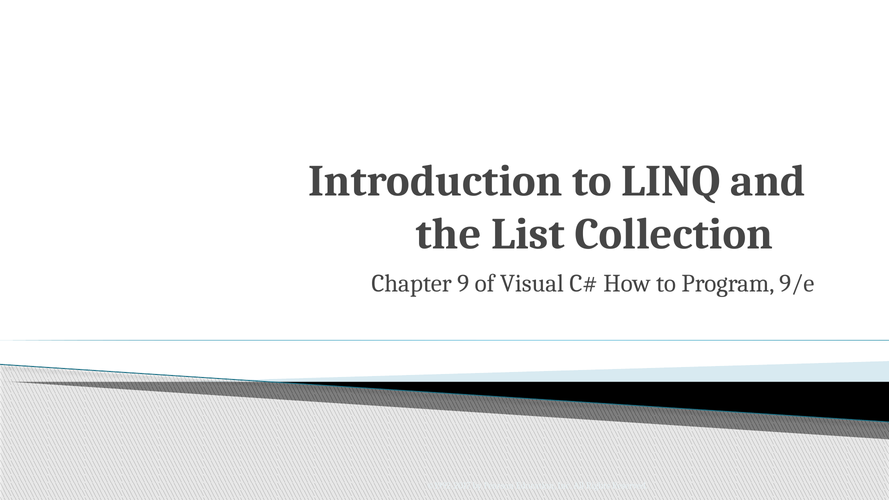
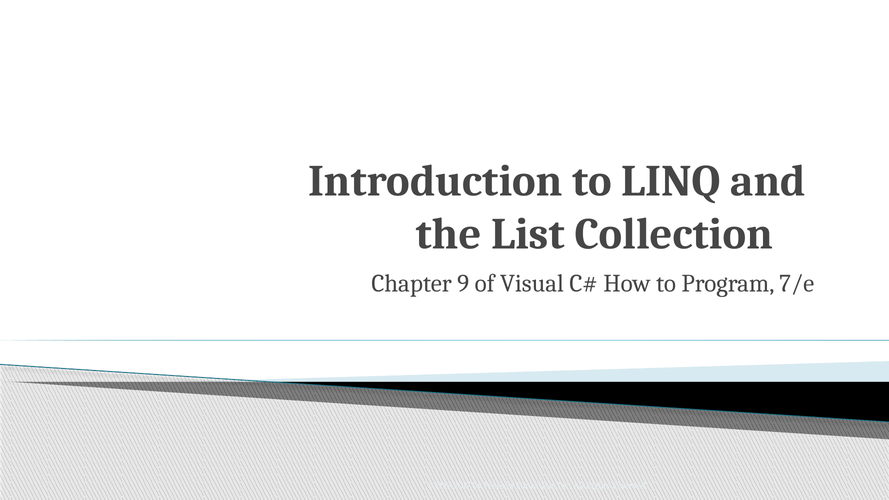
9/e: 9/e -> 7/e (797, 283)
